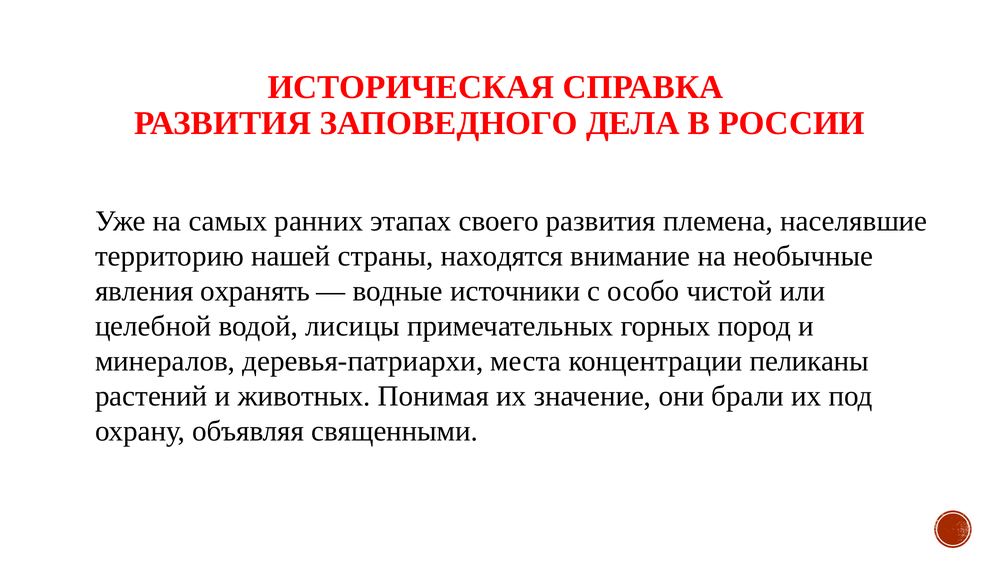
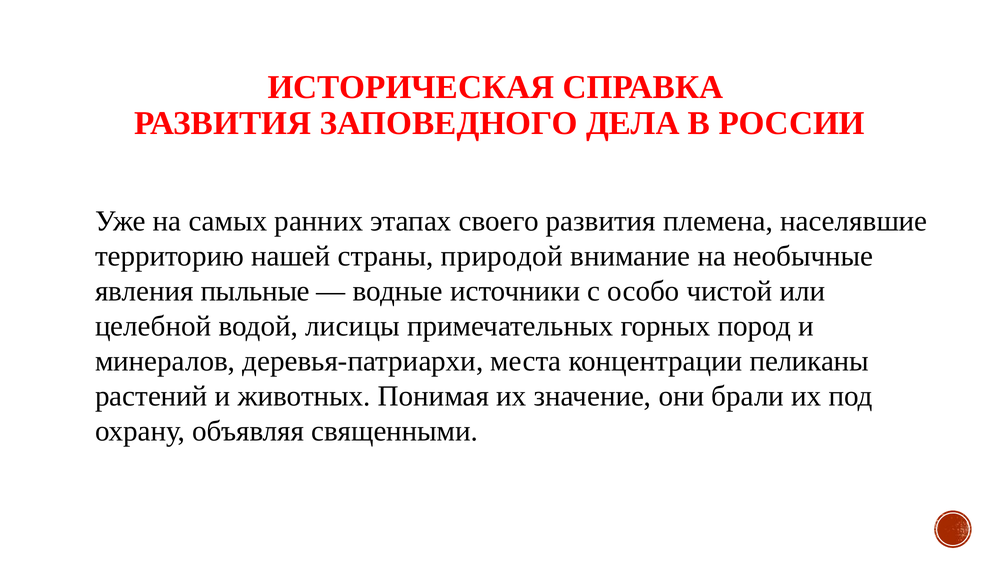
находятся: находятся -> природой (502, 256)
охранять: охранять -> пыльные (255, 291)
